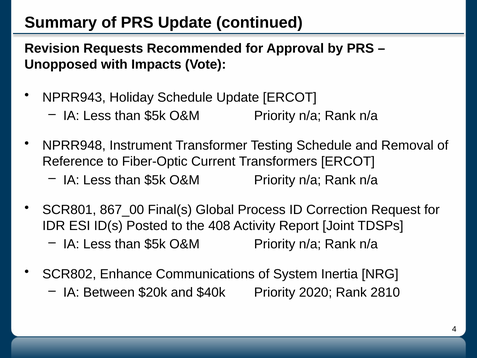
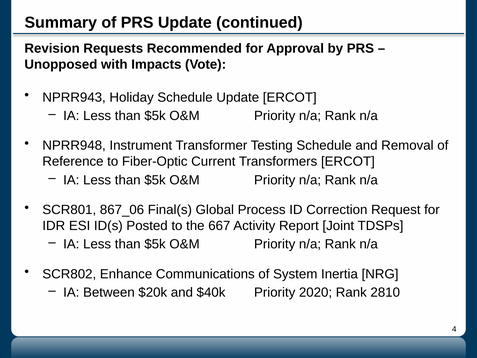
867_00: 867_00 -> 867_06 (122, 210)
408: 408 -> 667 (219, 226)
